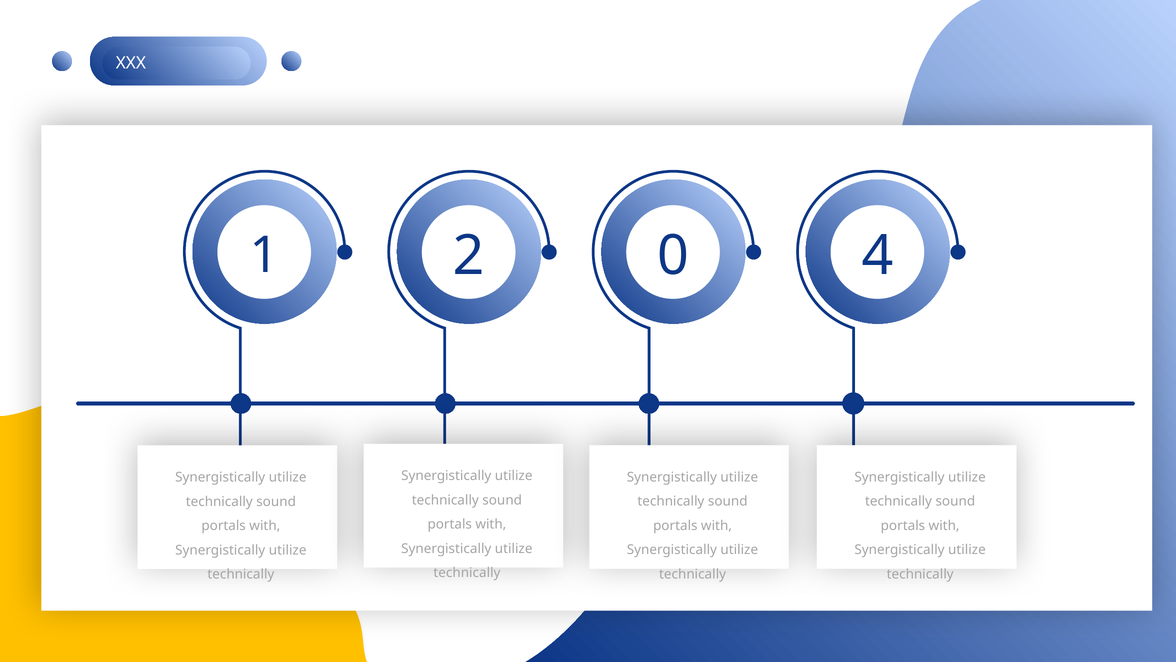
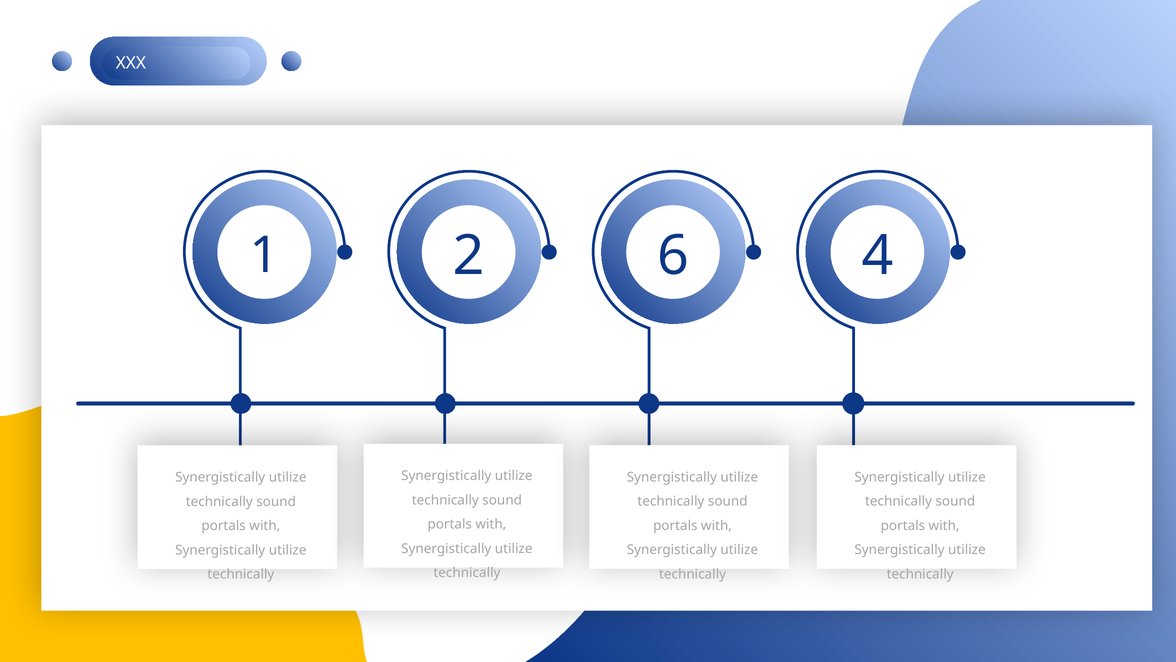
0: 0 -> 6 (673, 256)
